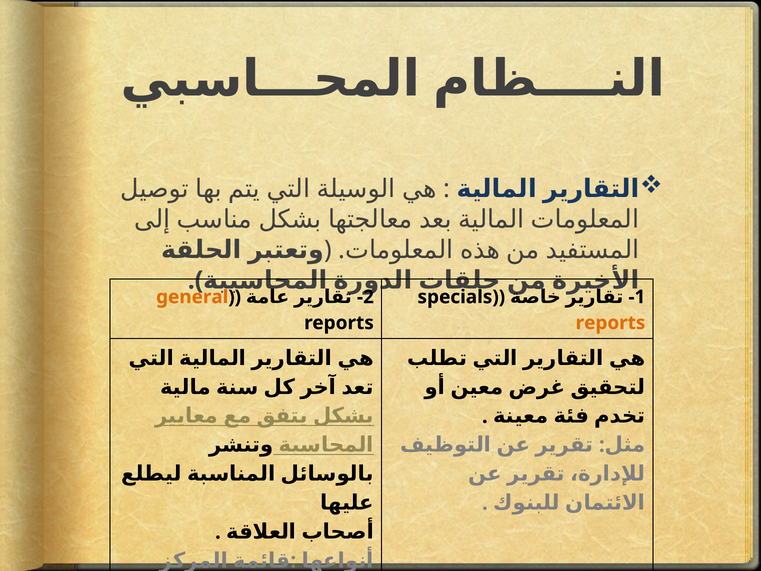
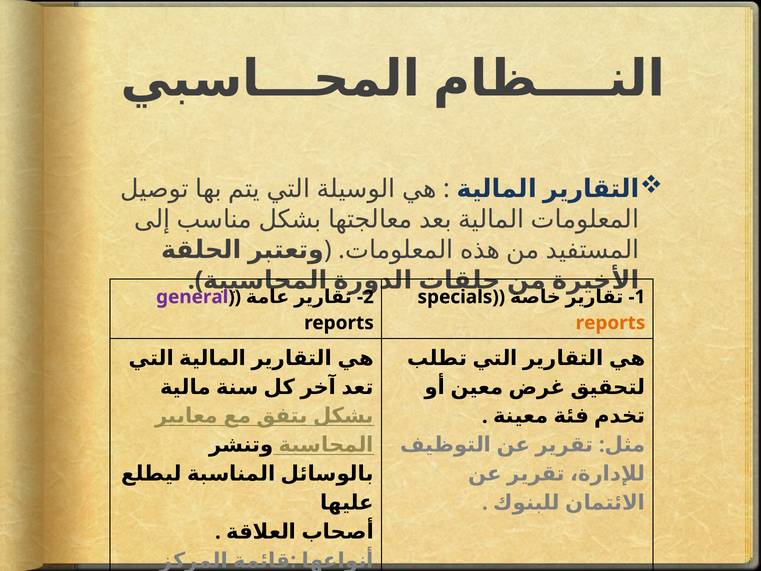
general colour: orange -> purple (192, 297)
